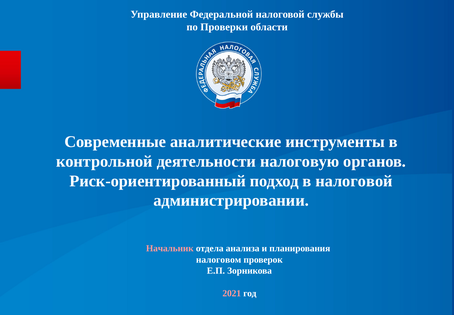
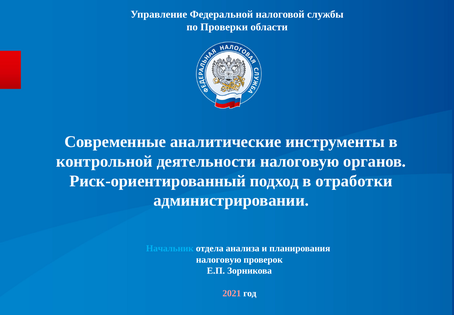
в налоговой: налоговой -> отработки (354, 181)
Начальник colour: pink -> light blue (170, 248)
налоговом: налоговом -> налоговую (219, 259)
